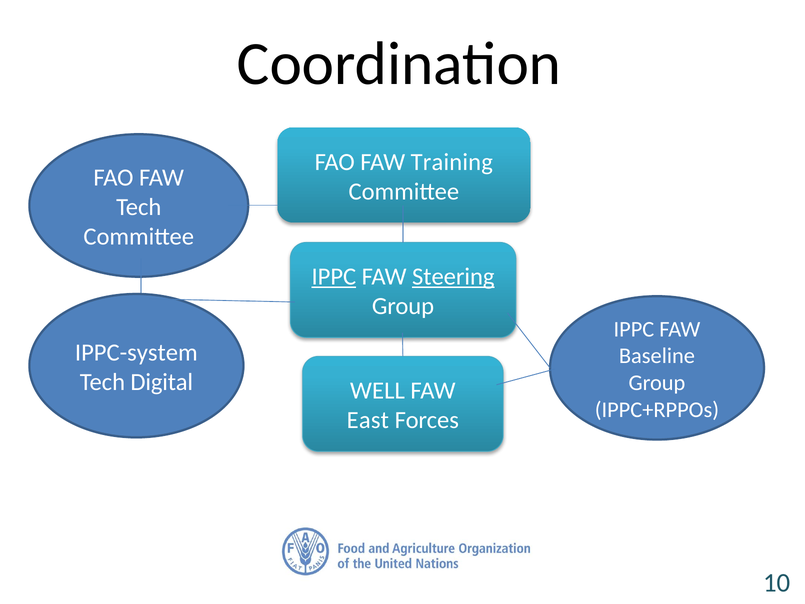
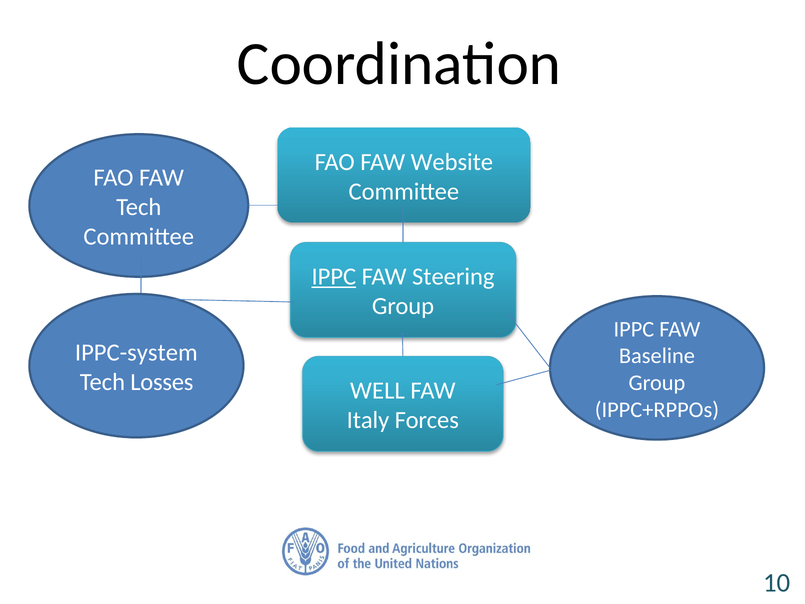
Training: Training -> Website (452, 162)
Steering underline: present -> none (453, 277)
Digital: Digital -> Losses (162, 382)
East: East -> Italy (368, 420)
